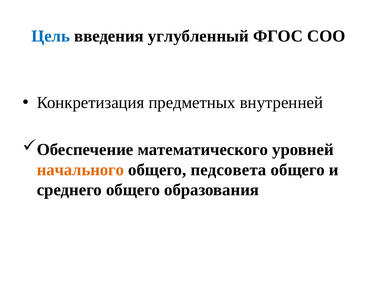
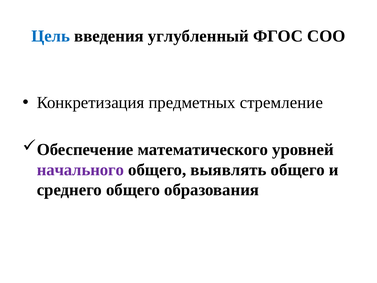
внутренней: внутренней -> стремление (281, 103)
начального colour: orange -> purple (80, 170)
педсовета: педсовета -> выявлять (228, 170)
